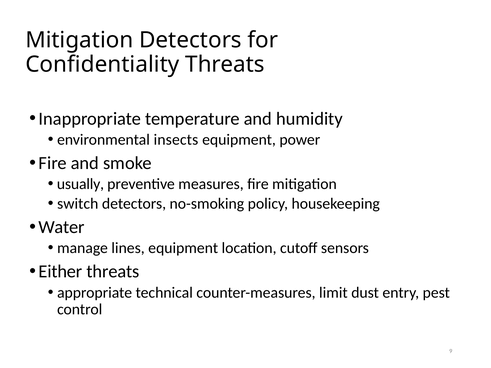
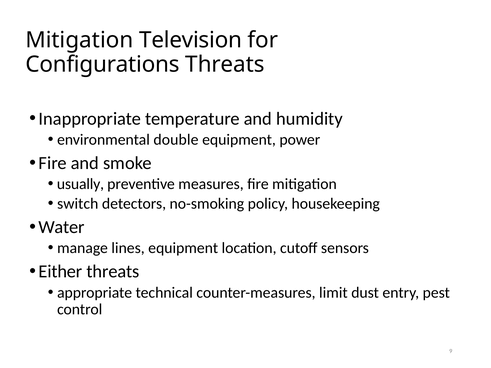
Mitigation Detectors: Detectors -> Television (191, 40)
Confidentiality: Confidentiality -> Configurations (102, 64)
insects: insects -> double (176, 140)
